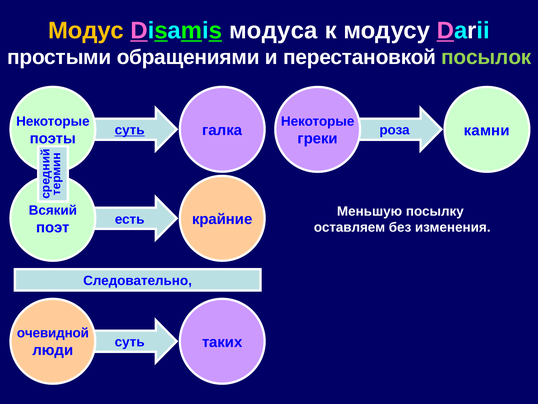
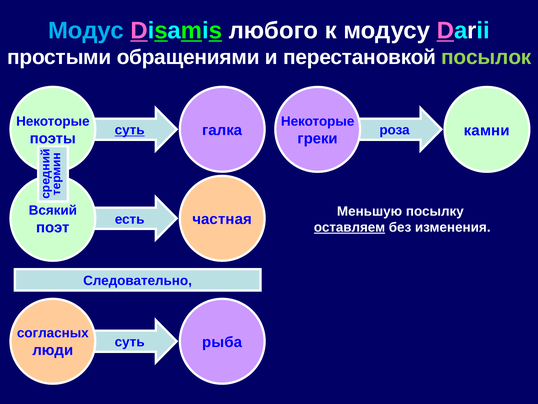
Модус colour: yellow -> light blue (86, 30)
модуса: модуса -> любого (273, 30)
крайние: крайние -> частная (222, 219)
оставляем underline: none -> present (349, 227)
очевидной: очевидной -> согласных (53, 333)
таких: таких -> рыба (222, 342)
